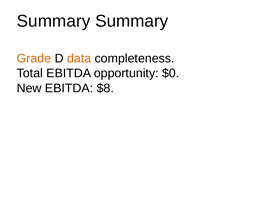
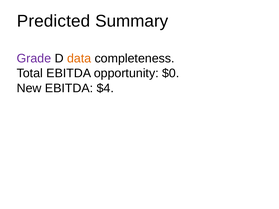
Summary: Summary -> Predicted (54, 21)
Grade colour: orange -> purple (34, 59)
$8: $8 -> $4 (105, 88)
